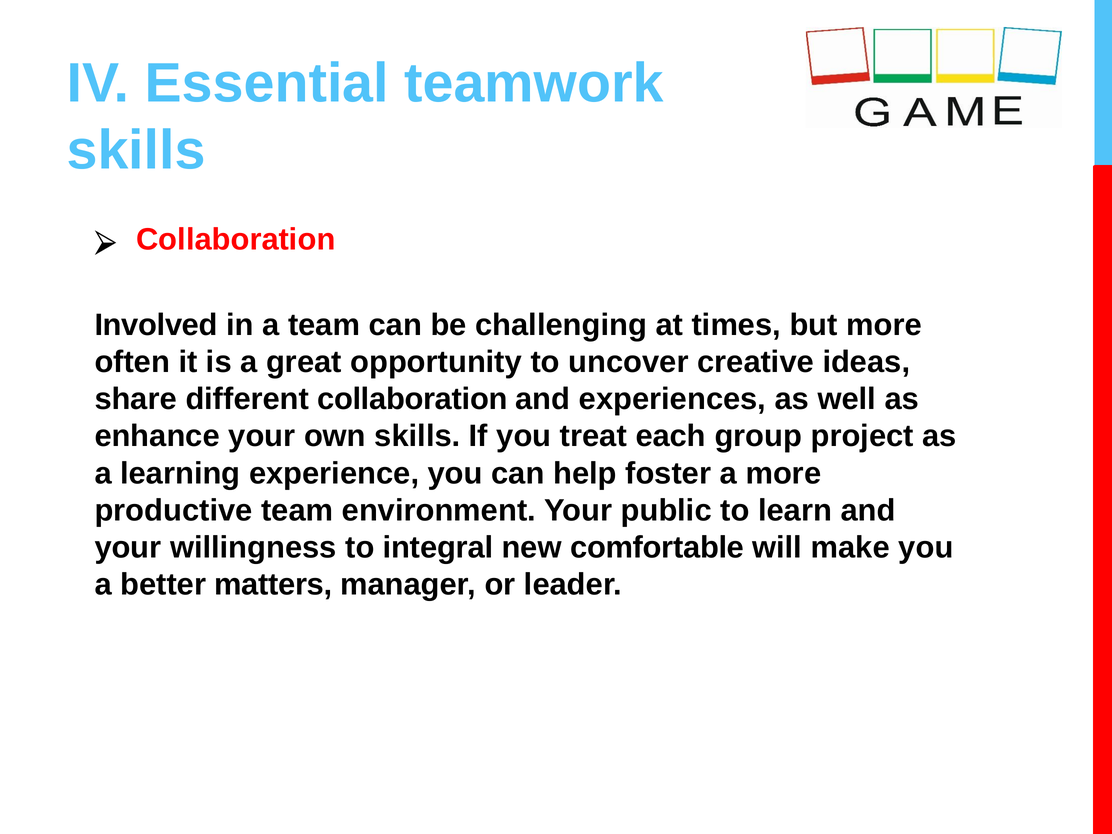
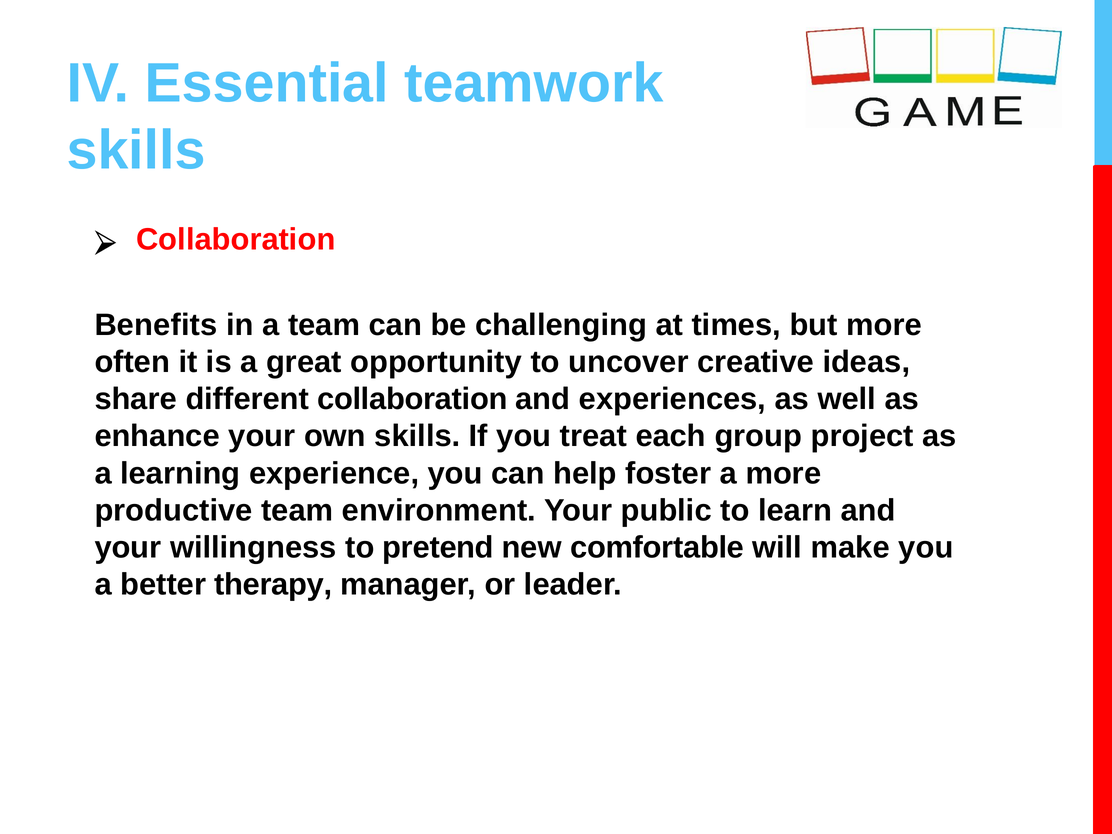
Involved: Involved -> Benefits (156, 325)
integral: integral -> pretend (438, 548)
matters: matters -> therapy (273, 585)
